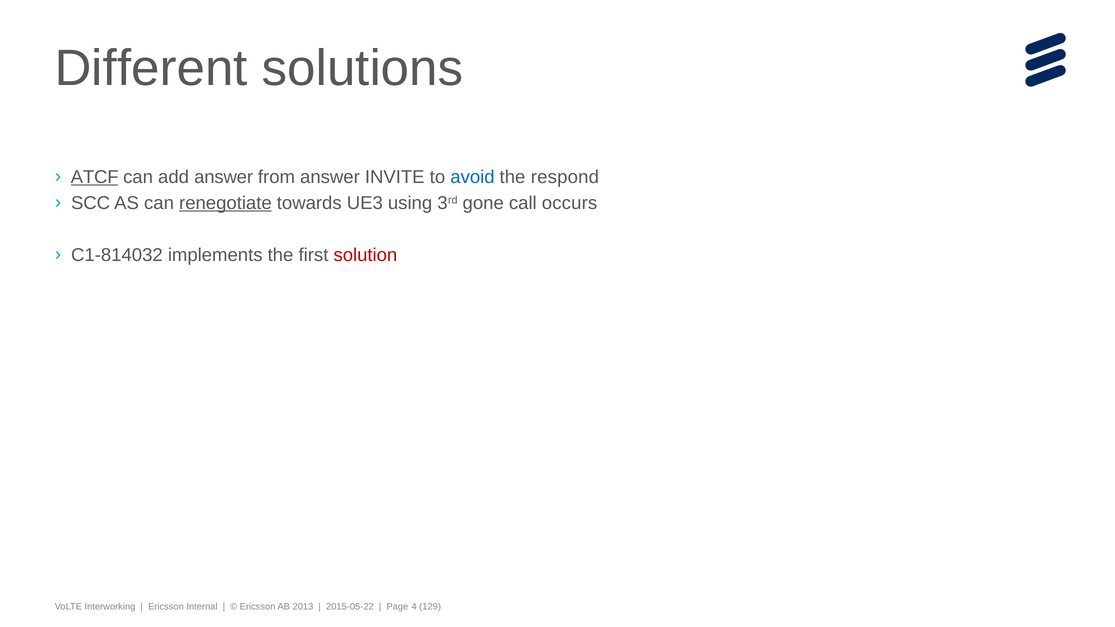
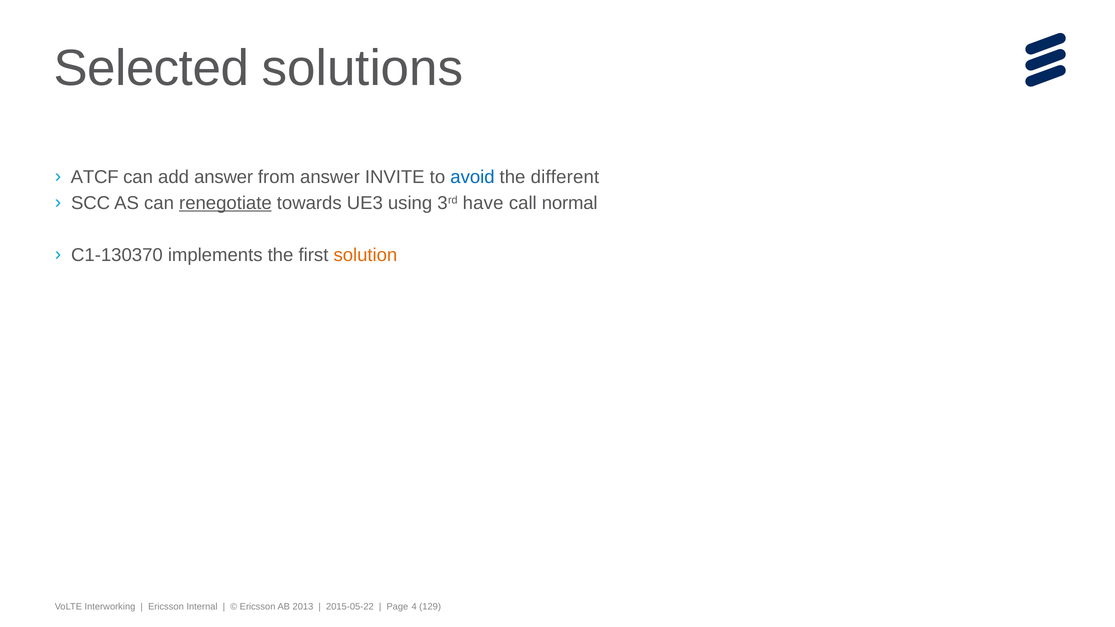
Different: Different -> Selected (151, 68)
ATCF underline: present -> none (95, 177)
respond: respond -> different (565, 177)
gone: gone -> have (483, 203)
occurs: occurs -> normal (570, 203)
C1-814032: C1-814032 -> C1-130370 (117, 255)
solution colour: red -> orange (365, 255)
